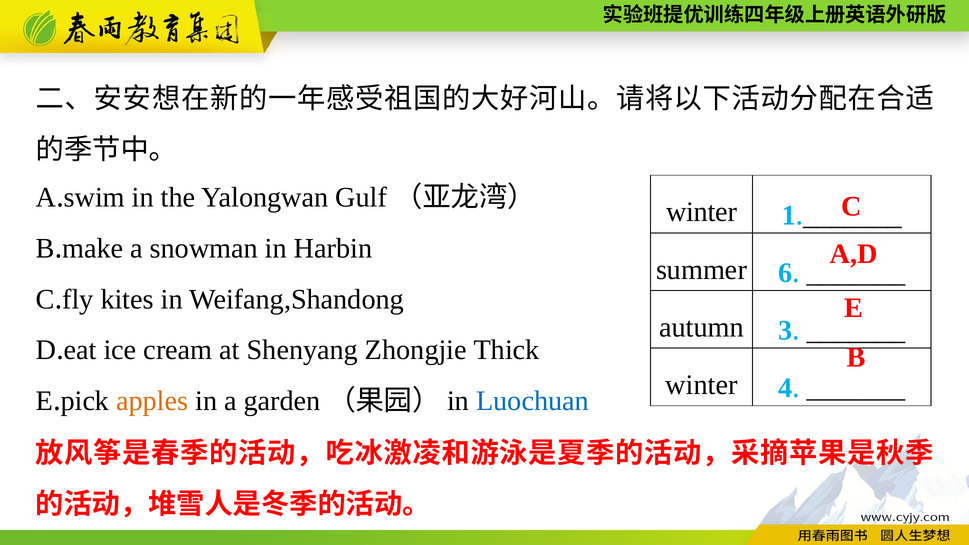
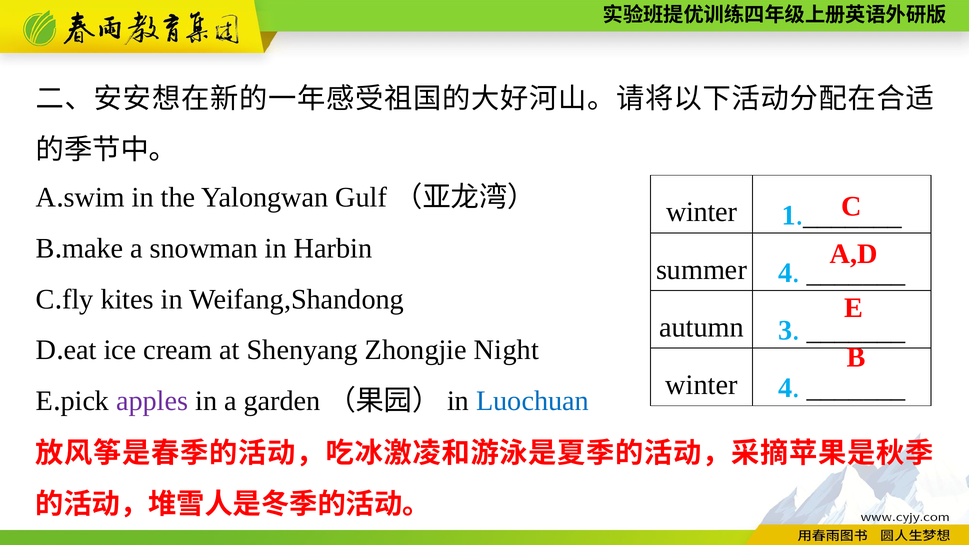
summer 6: 6 -> 4 (785, 273)
Thick: Thick -> Night (507, 350)
apples colour: orange -> purple (152, 401)
